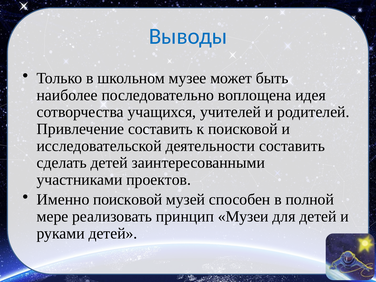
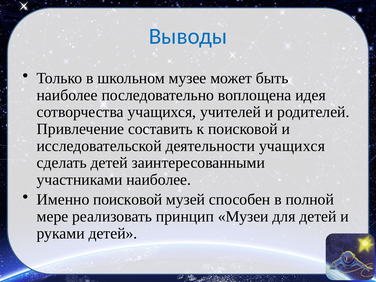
деятельности составить: составить -> учащихся (292, 146)
участниками проектов: проектов -> наиболее (159, 180)
